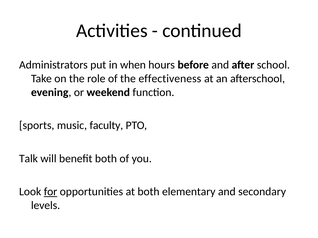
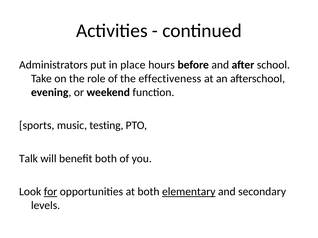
when: when -> place (133, 65)
faculty: faculty -> testing (106, 126)
elementary underline: none -> present (189, 192)
